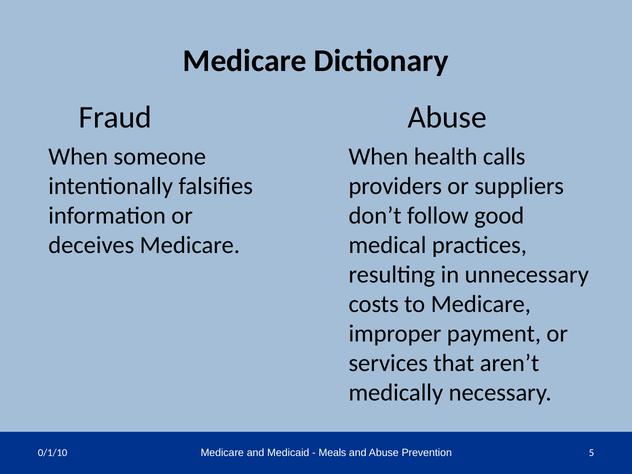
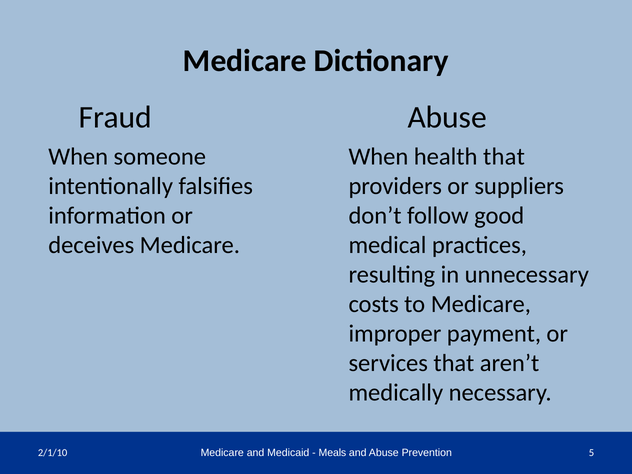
health calls: calls -> that (504, 156)
0/1/10: 0/1/10 -> 2/1/10 (53, 453)
